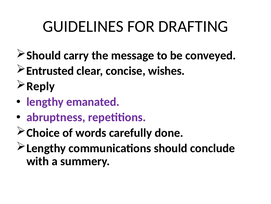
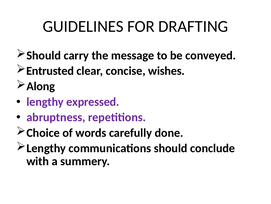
Reply: Reply -> Along (41, 86)
emanated: emanated -> expressed (93, 102)
